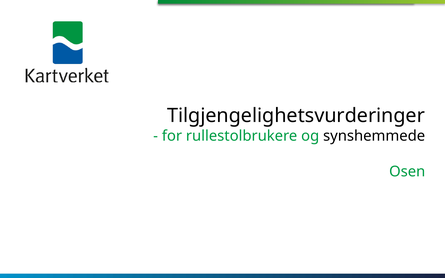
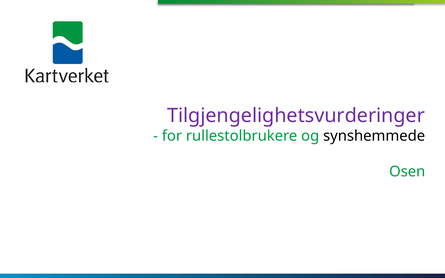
Tilgjengelighetsvurderinger colour: black -> purple (296, 116)
